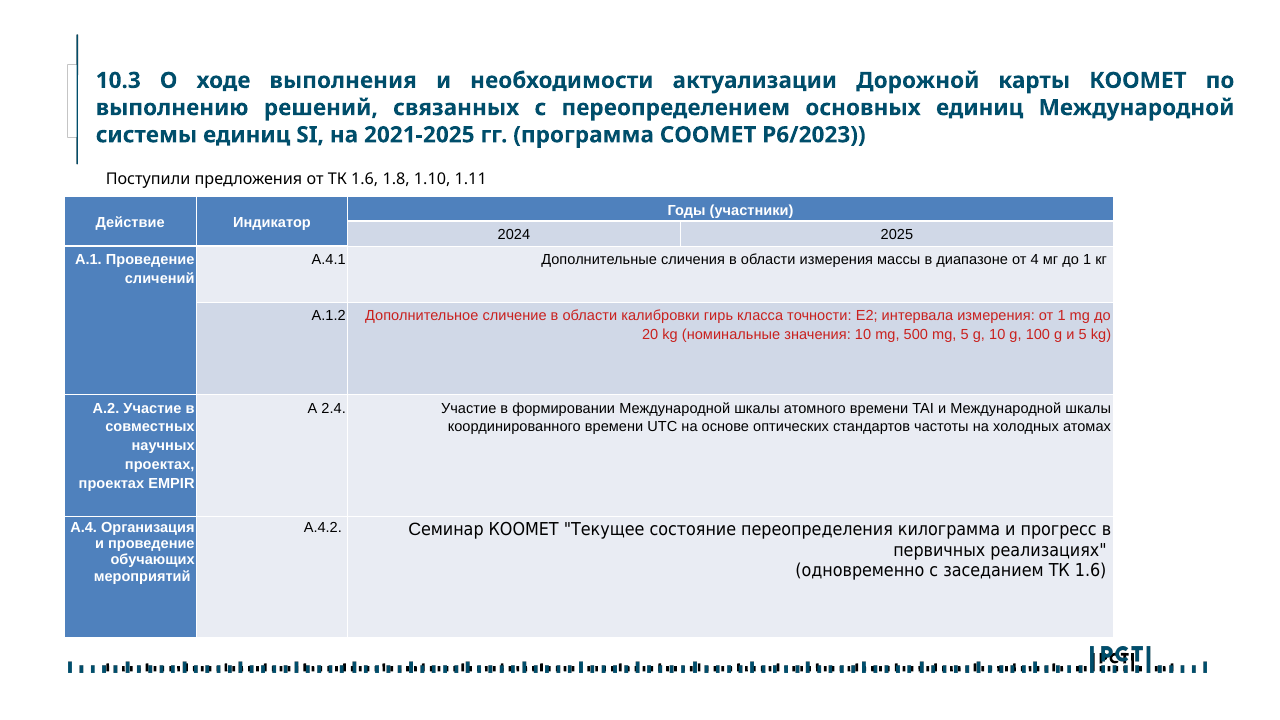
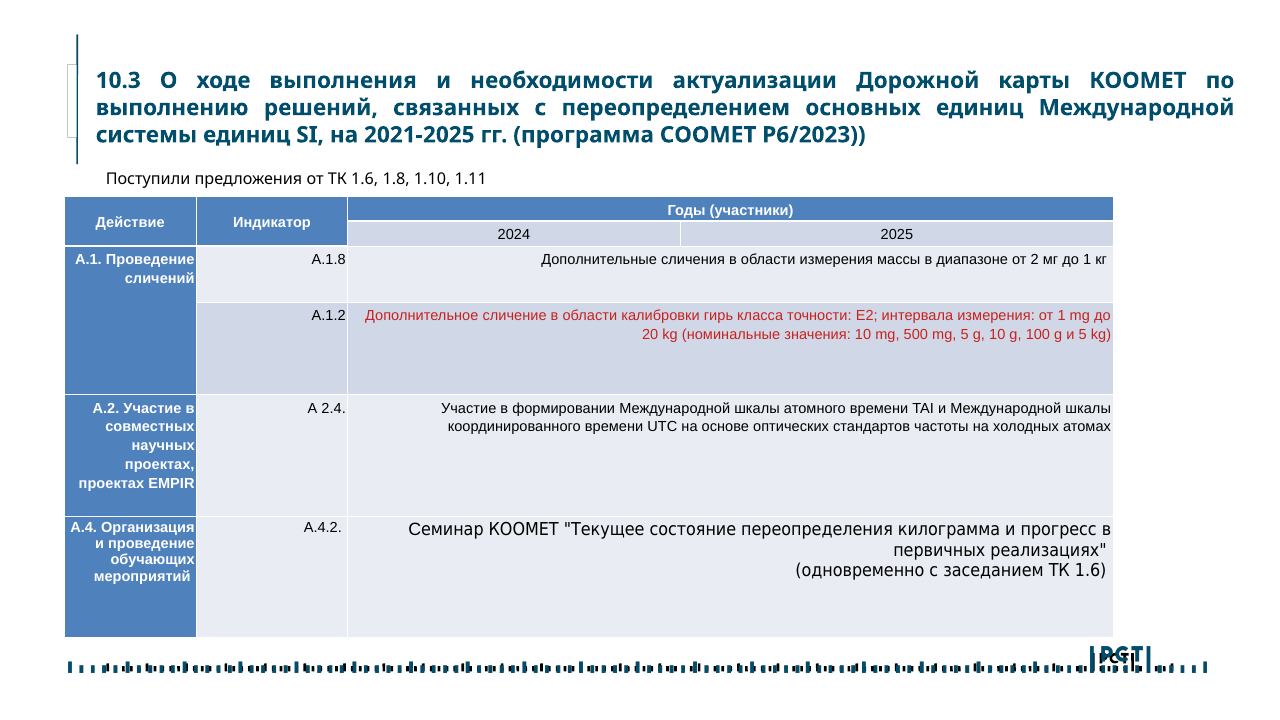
А.4.1: А.4.1 -> А.1.8 (329, 260)
4: 4 -> 2 (1035, 260)
